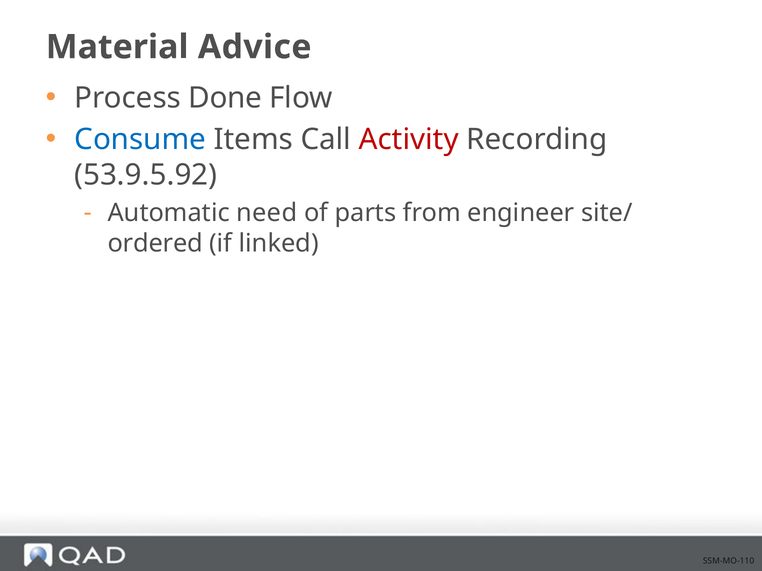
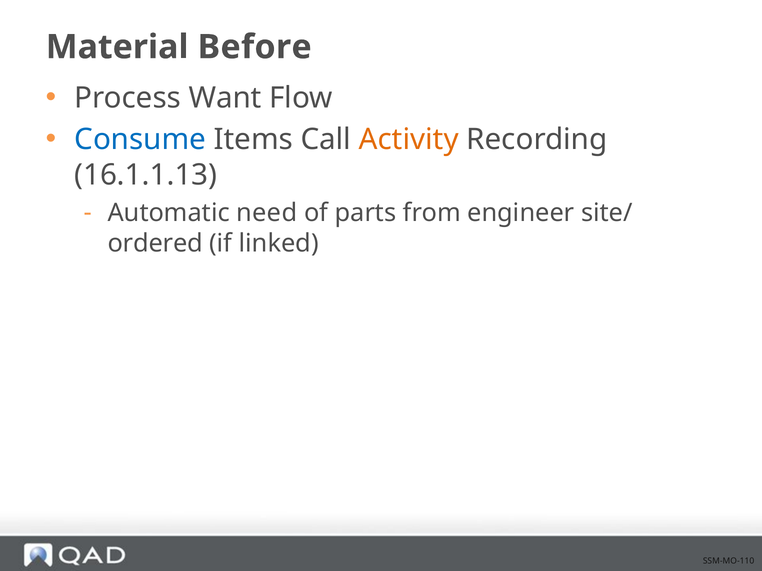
Advice: Advice -> Before (255, 47)
Done: Done -> Want (225, 98)
Activity colour: red -> orange (409, 139)
53.9.5.92: 53.9.5.92 -> 16.1.1.13 (146, 175)
